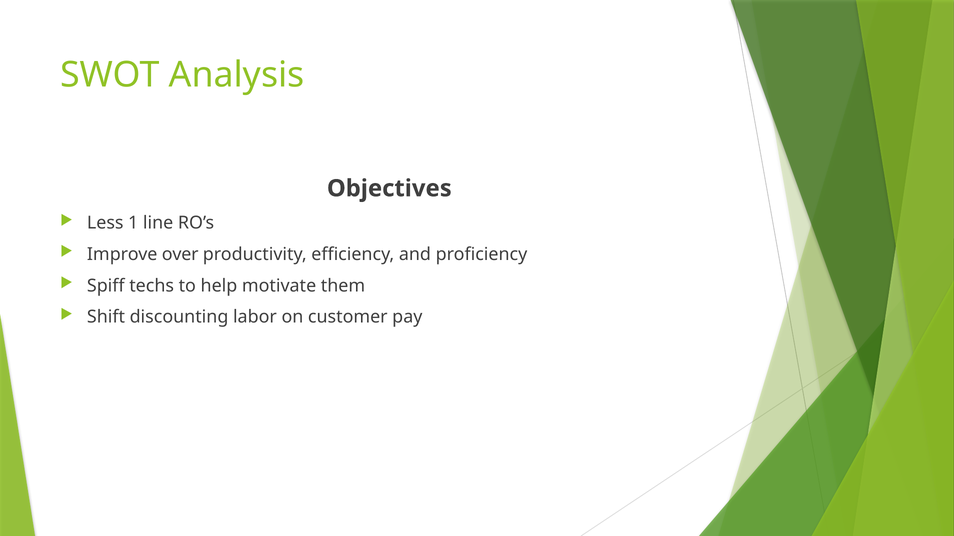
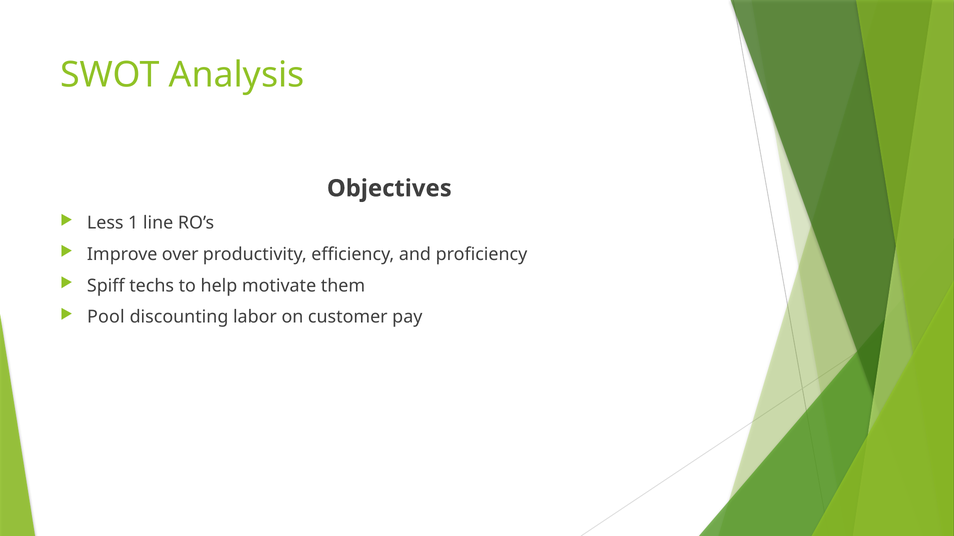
Shift: Shift -> Pool (106, 317)
